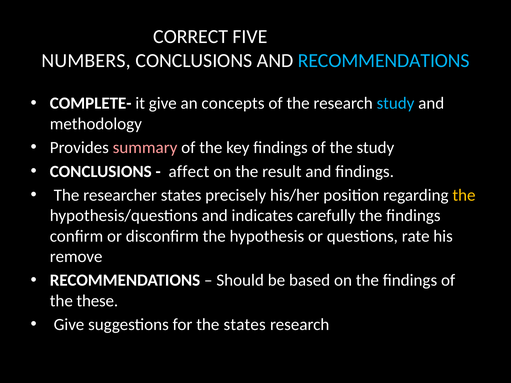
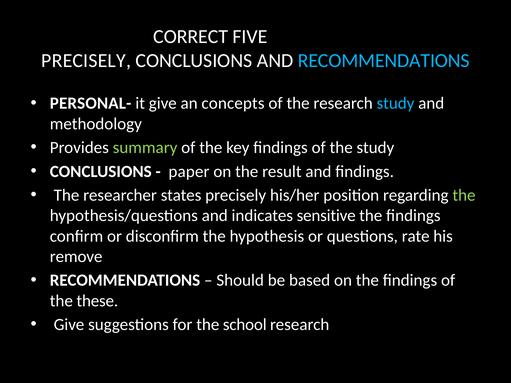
NUMBERS: NUMBERS -> PRECISELY (86, 61)
COMPLETE-: COMPLETE- -> PERSONAL- (91, 103)
summary colour: pink -> light green (145, 148)
affect: affect -> paper (189, 172)
the colour: yellow -> light green (464, 195)
carefully: carefully -> sensitive (326, 216)
the states: states -> school (245, 325)
